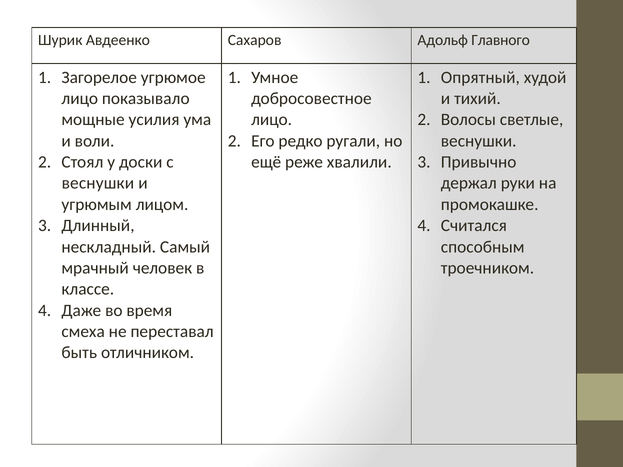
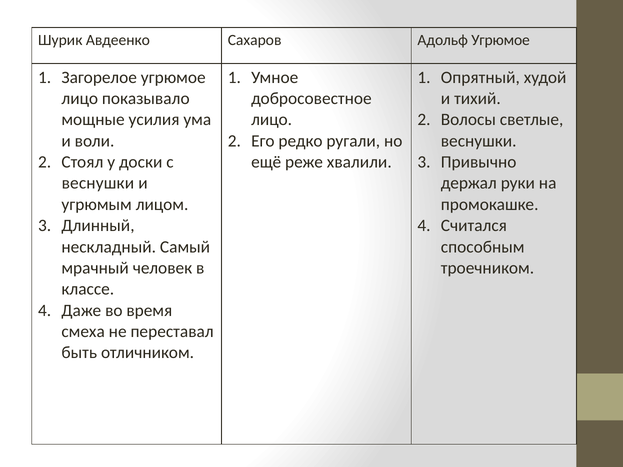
Адольф Главного: Главного -> Угрюмое (501, 40)
